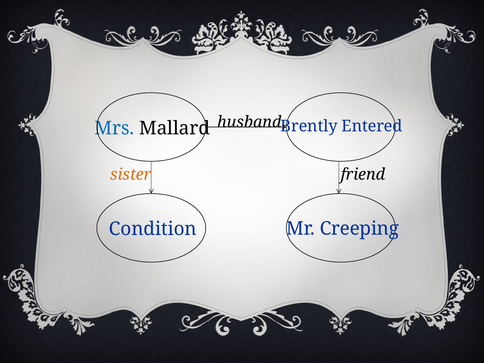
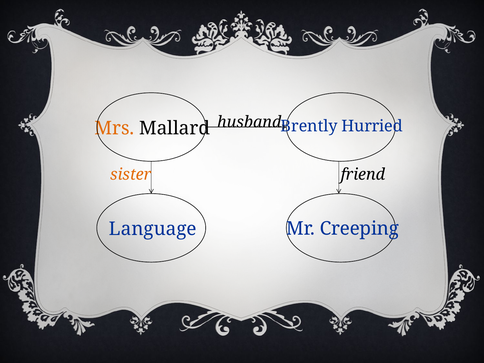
Entered: Entered -> Hurried (372, 126)
Mrs colour: blue -> orange (114, 128)
Condition: Condition -> Language (153, 229)
